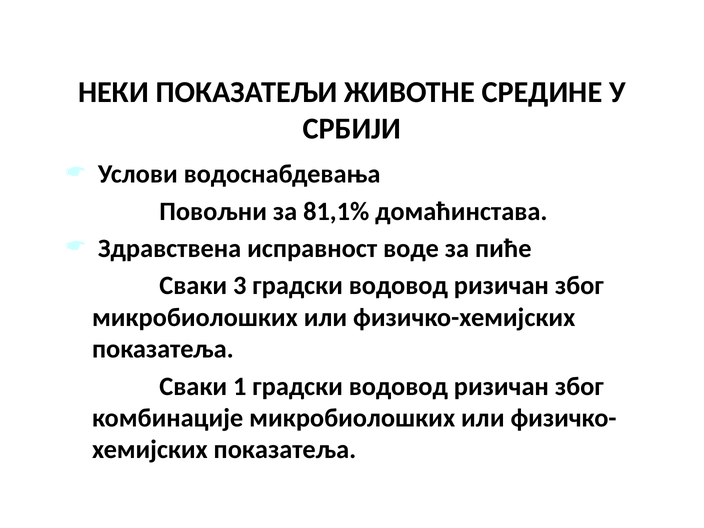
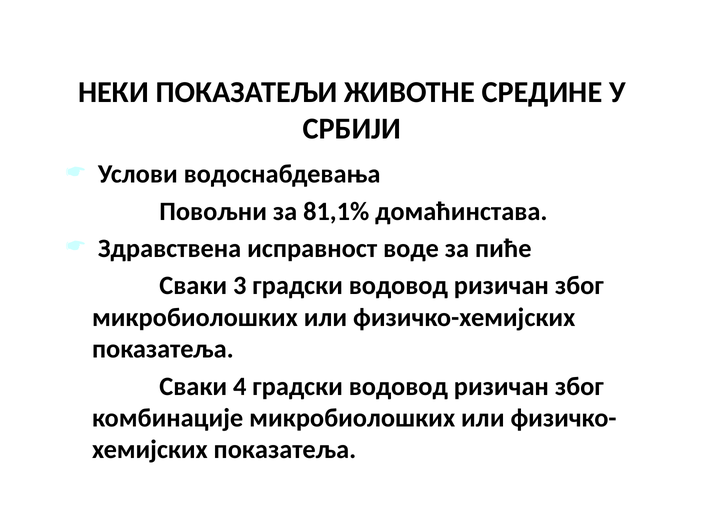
1: 1 -> 4 (240, 386)
